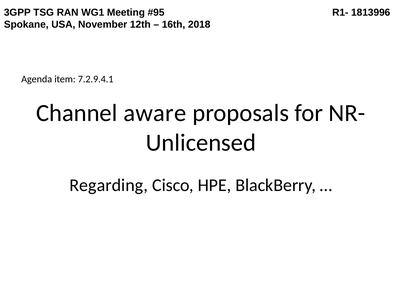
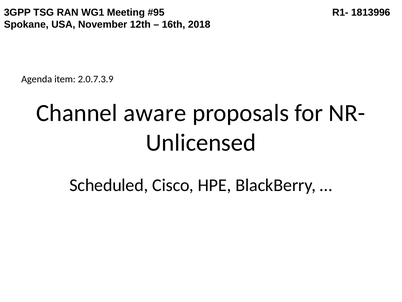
7.2.9.4.1: 7.2.9.4.1 -> 2.0.7.3.9 (96, 79)
Regarding: Regarding -> Scheduled (109, 185)
